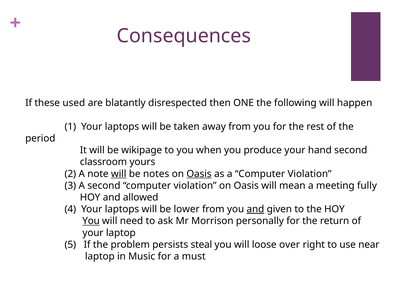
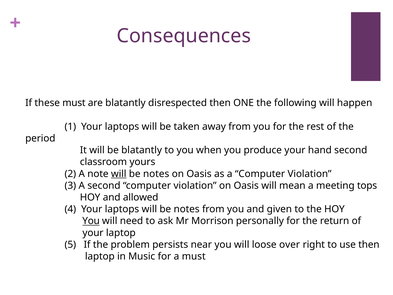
these used: used -> must (74, 103)
be wikipage: wikipage -> blatantly (142, 150)
Oasis underline: present -> none (199, 174)
fully: fully -> tops (367, 185)
laptops will be lower: lower -> notes (187, 209)
and underline: present -> none (255, 209)
steal: steal -> near (201, 244)
use near: near -> then (369, 244)
